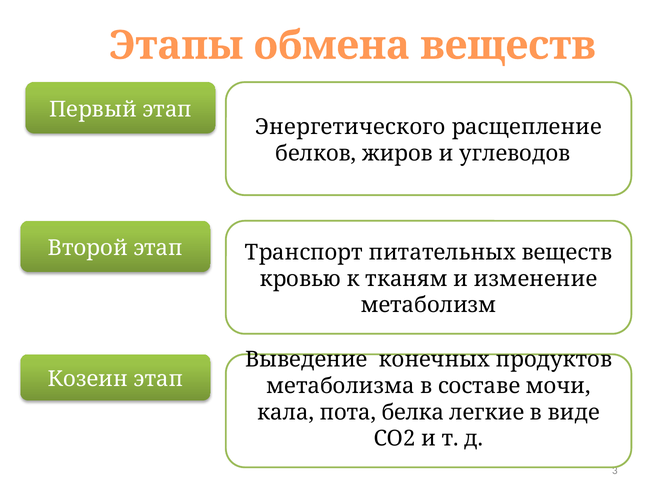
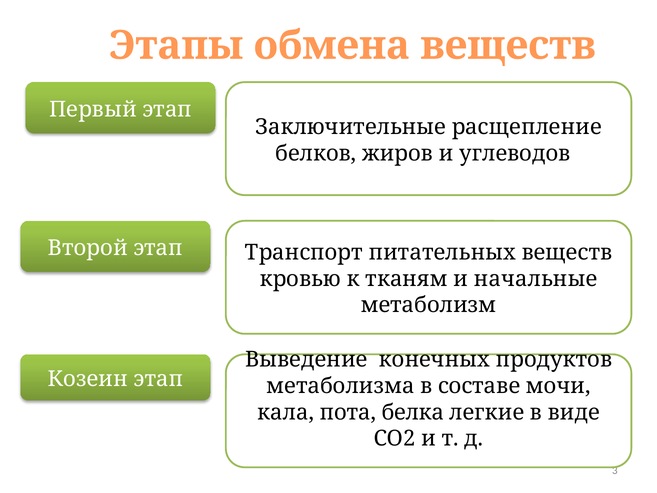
Энергетического: Энергетического -> Заключительные (351, 127)
изменение: изменение -> начальные (536, 279)
